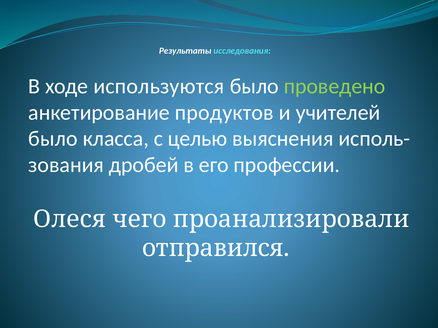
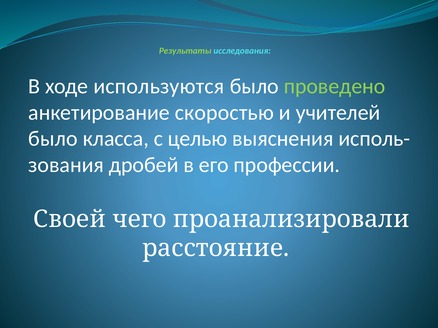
Результаты colour: white -> light green (185, 51)
продуктов: продуктов -> скоростью (224, 113)
Олеся: Олеся -> Своей (70, 219)
отправился: отправился -> расстояние (216, 249)
